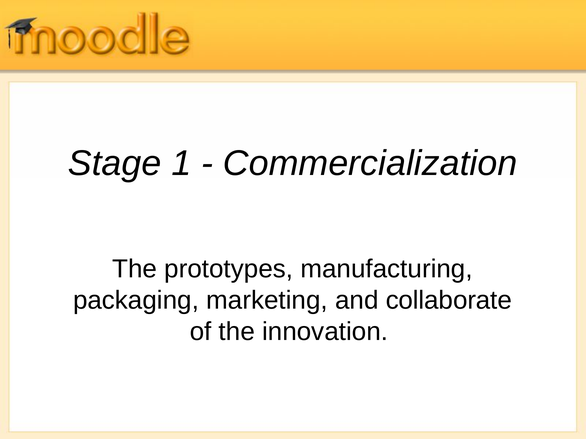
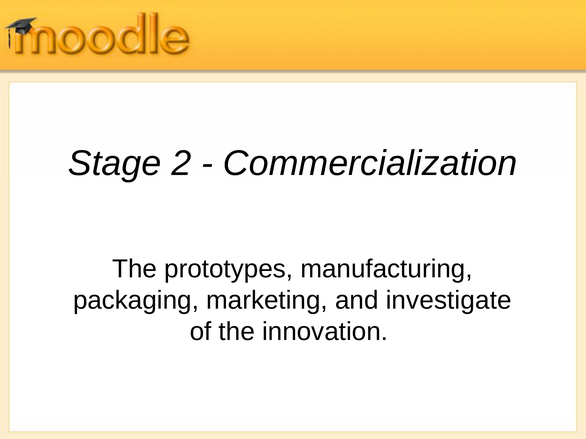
1: 1 -> 2 (181, 163)
collaborate: collaborate -> investigate (449, 301)
